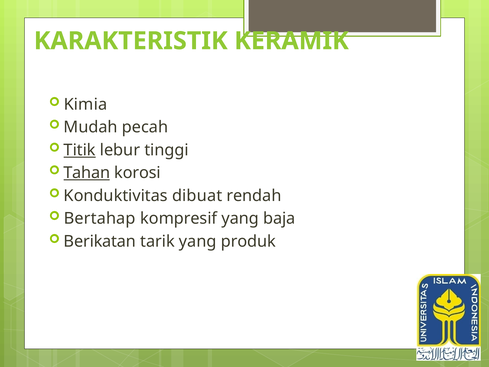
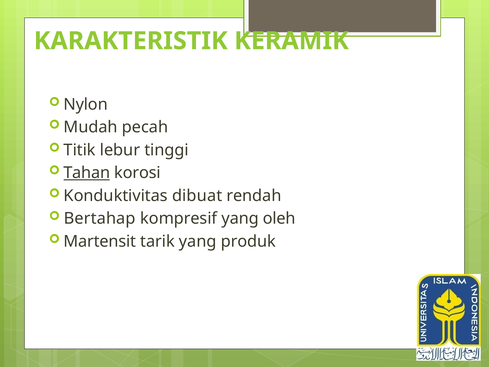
Kimia: Kimia -> Nylon (86, 104)
Titik underline: present -> none (80, 150)
baja: baja -> oleh (279, 218)
Berikatan: Berikatan -> Martensit (100, 241)
